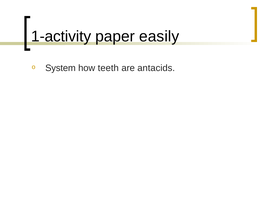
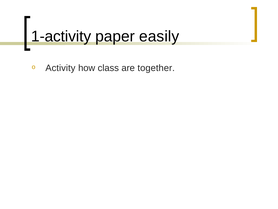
System: System -> Activity (60, 68)
teeth: teeth -> class (108, 68)
antacids: antacids -> together (156, 68)
